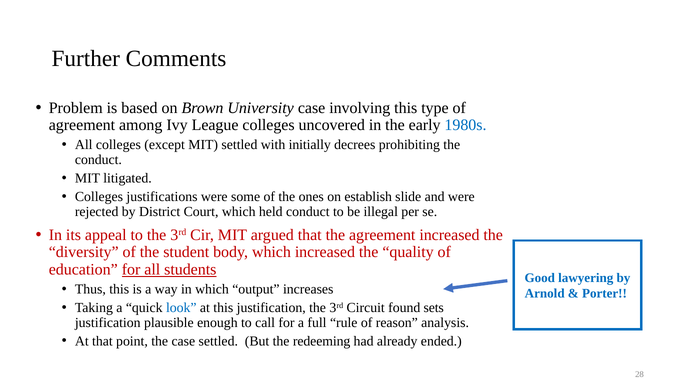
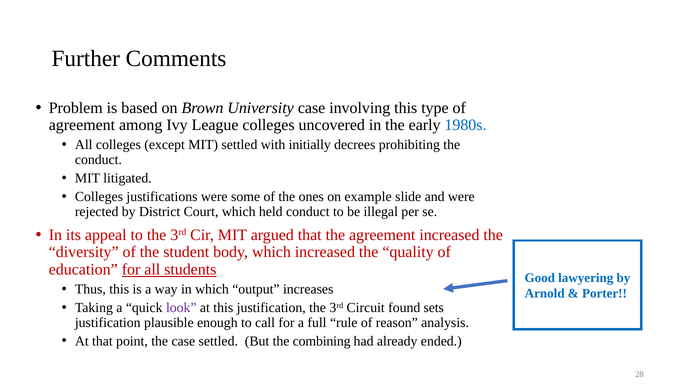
establish: establish -> example (368, 197)
look colour: blue -> purple (181, 308)
redeeming: redeeming -> combining (322, 341)
